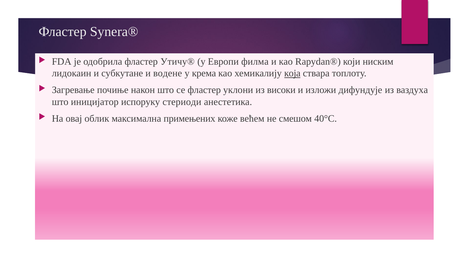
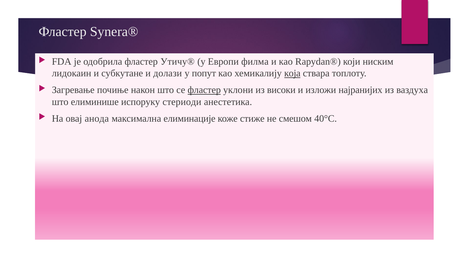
водене: водене -> долази (168, 73)
крема: крема -> попут (204, 73)
фластер underline: none -> present (204, 90)
дифундује: дифундује -> најранијих (360, 90)
иницијатор: иницијатор -> елиминише (95, 102)
облик: облик -> анода (97, 118)
примењених: примењених -> елиминације (190, 118)
већем: већем -> стиже (252, 118)
